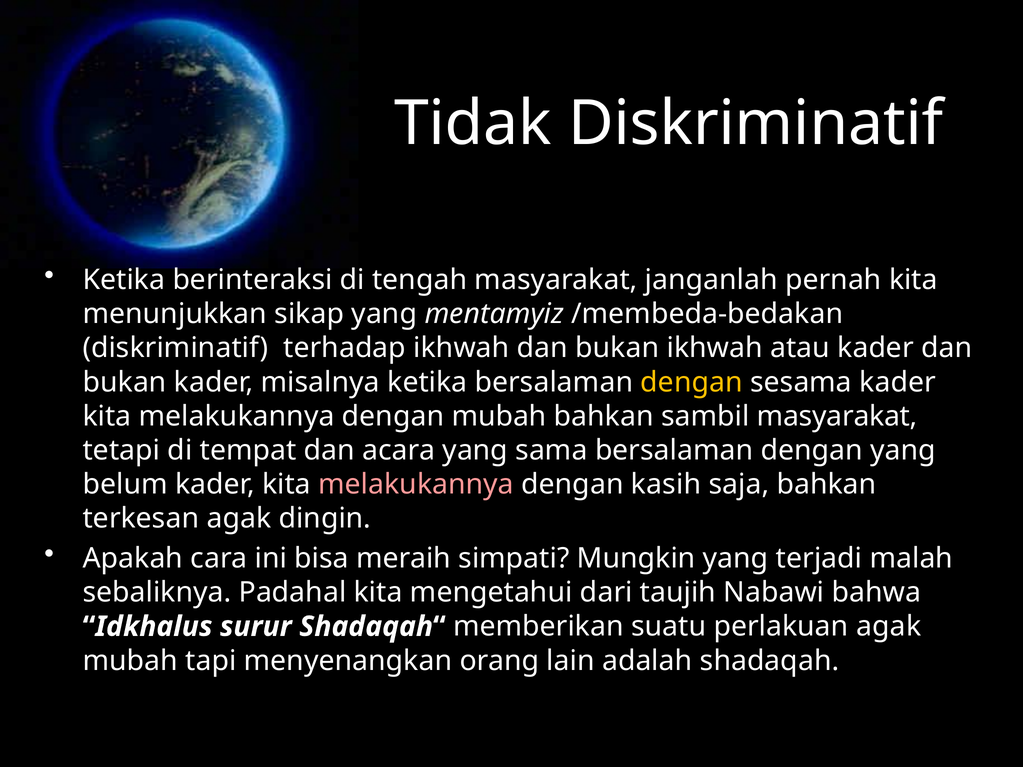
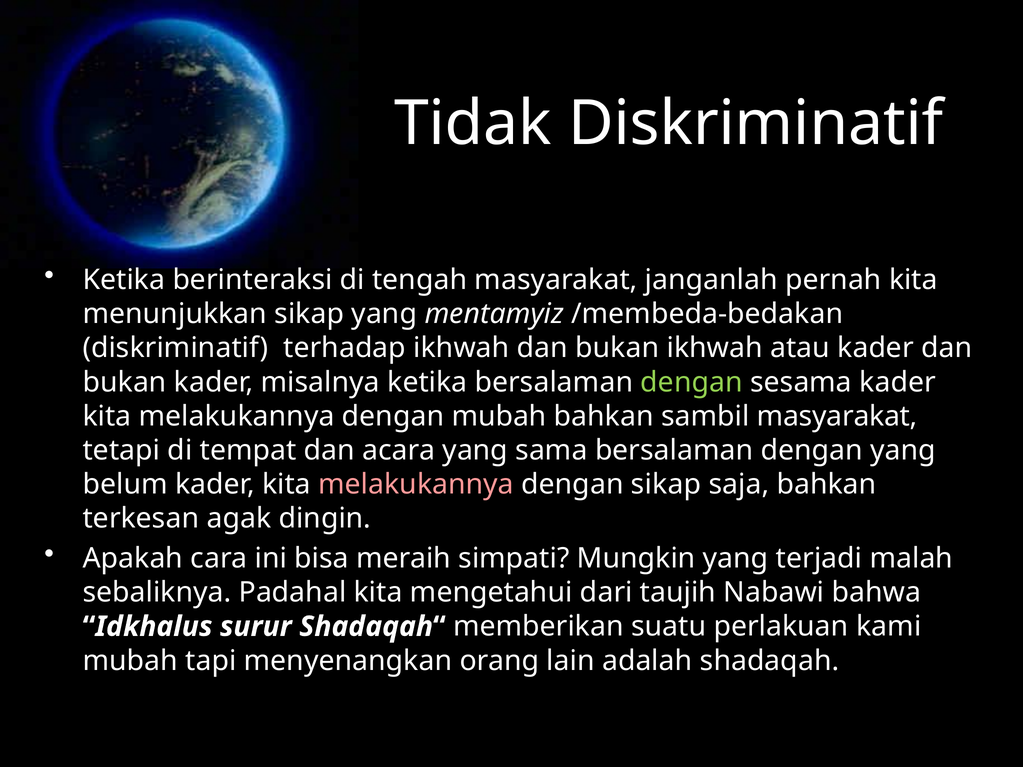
dengan colour: yellow -> light green (692, 382)
dengan kasih: kasih -> sikap (666, 485)
perlakuan agak: agak -> kami (889, 627)
